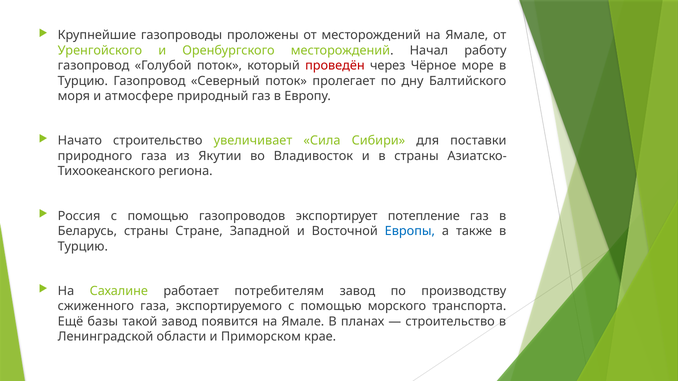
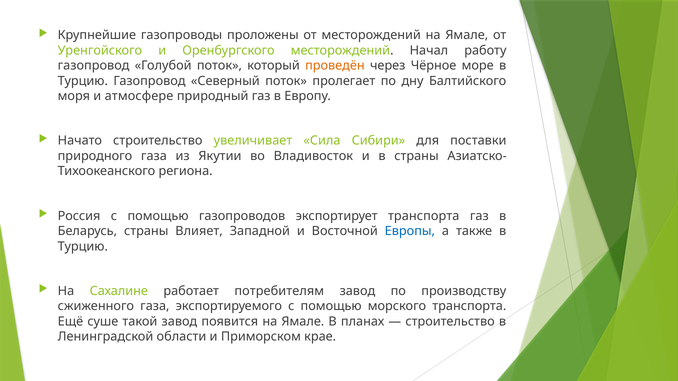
проведён colour: red -> orange (335, 66)
экспортирует потепление: потепление -> транспорта (424, 216)
Стране: Стране -> Влияет (199, 231)
базы: базы -> суше (103, 322)
